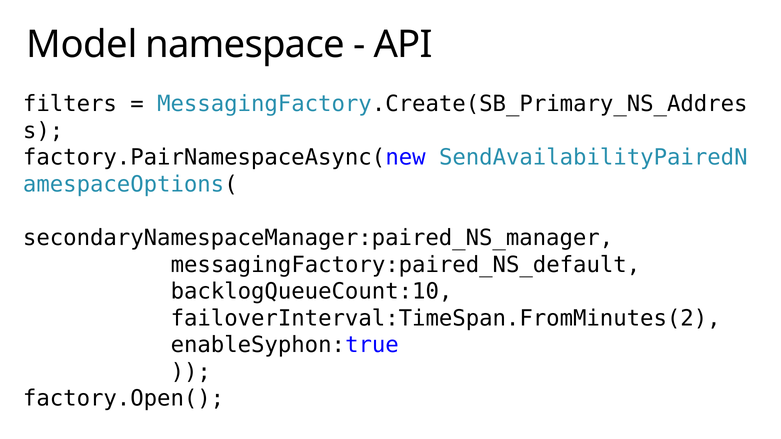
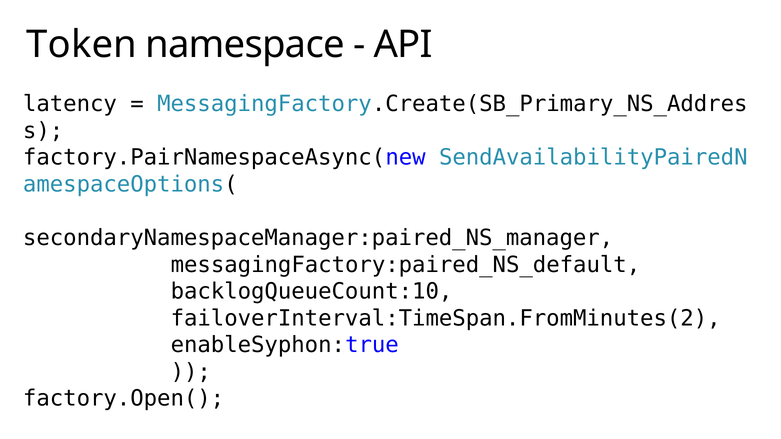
Model: Model -> Token (82, 45)
filters: filters -> latency (70, 104)
